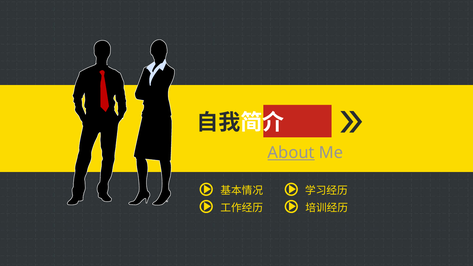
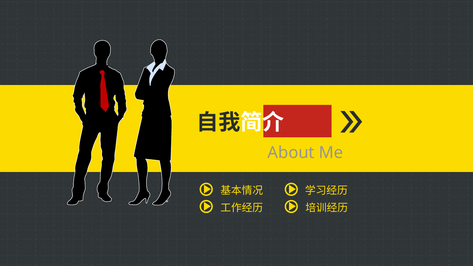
About underline: present -> none (291, 153)
